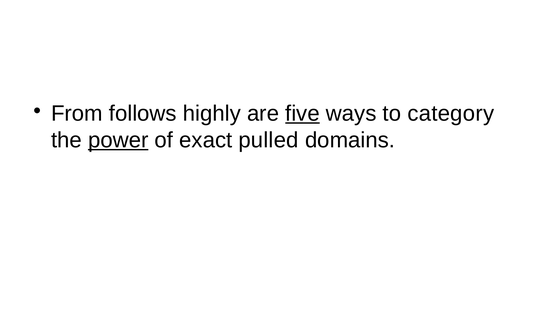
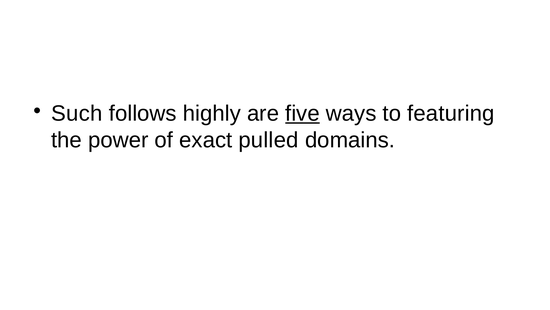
From: From -> Such (77, 113)
category: category -> featuring (451, 113)
power underline: present -> none (118, 140)
